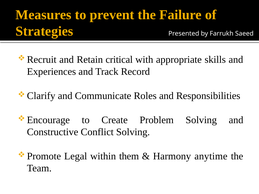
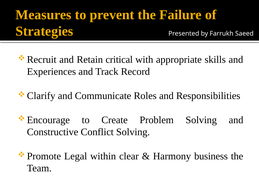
them: them -> clear (129, 156)
anytime: anytime -> business (211, 156)
